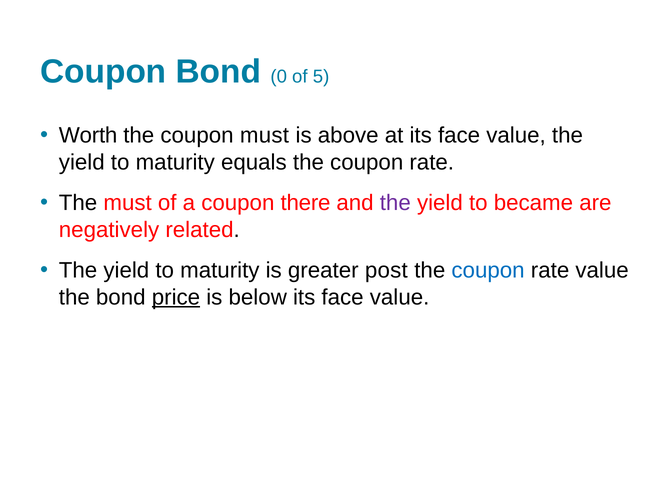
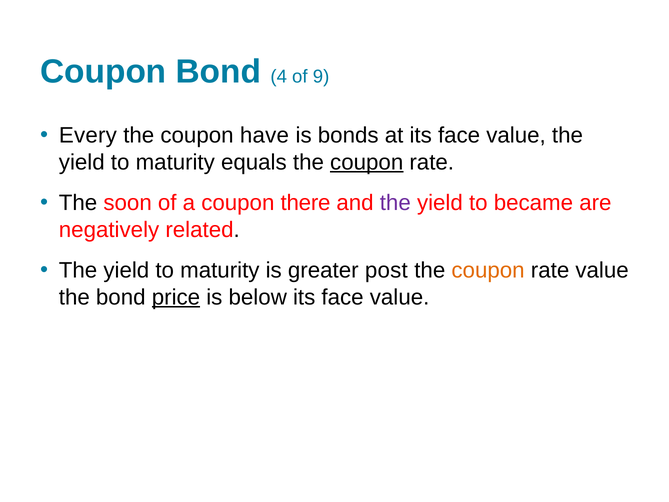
0: 0 -> 4 (279, 76)
5: 5 -> 9 (321, 76)
Worth: Worth -> Every (88, 135)
coupon must: must -> have (264, 135)
above: above -> bonds (348, 135)
coupon underline: none -> present (367, 162)
The must: must -> soon (128, 203)
coupon colour: blue -> orange (488, 270)
